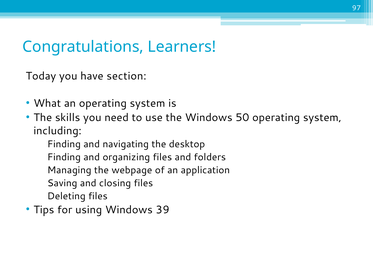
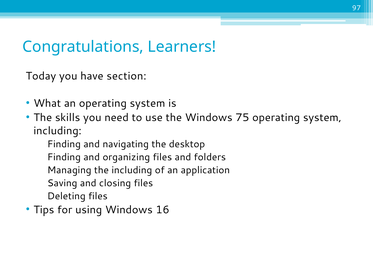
50: 50 -> 75 (242, 118)
the webpage: webpage -> including (132, 170)
39: 39 -> 16 (163, 210)
